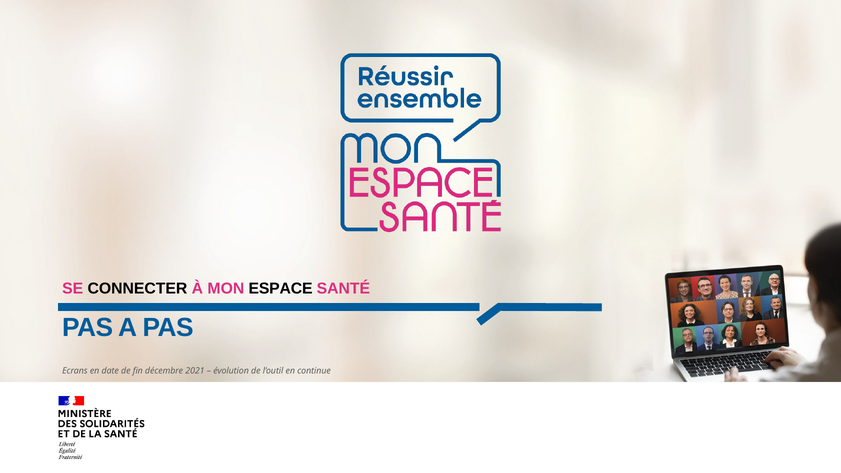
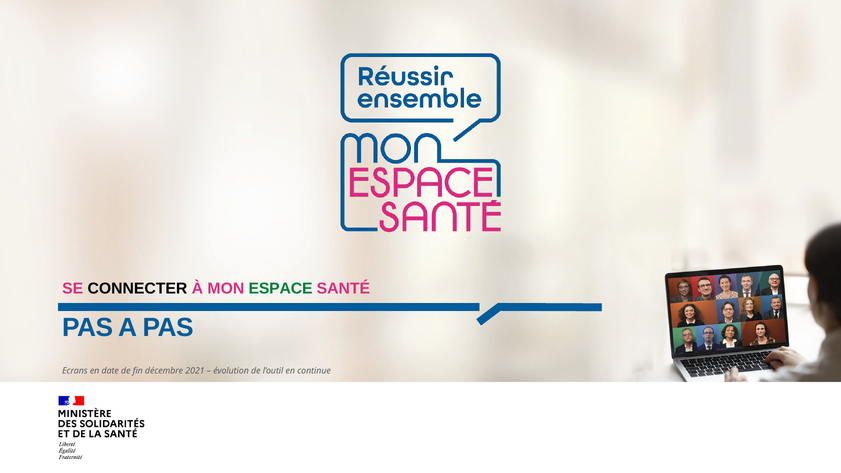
ESPACE colour: black -> green (281, 288)
